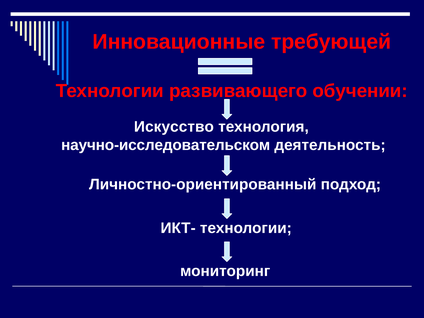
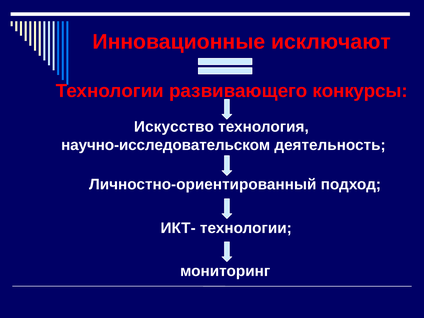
требующей: требующей -> исключают (331, 42)
обучении: обучении -> конкурсы (360, 91)
